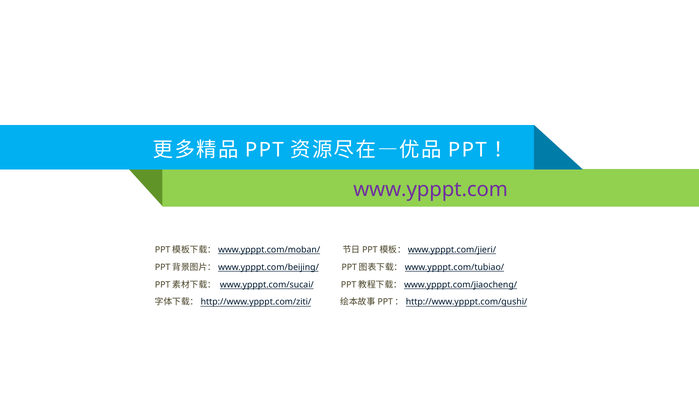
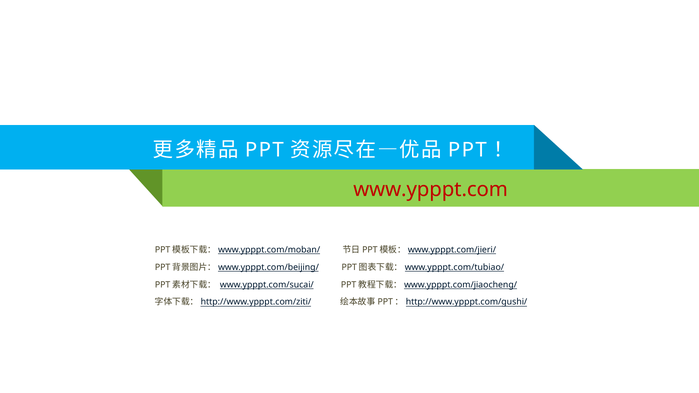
www.ypppt.com colour: purple -> red (431, 189)
